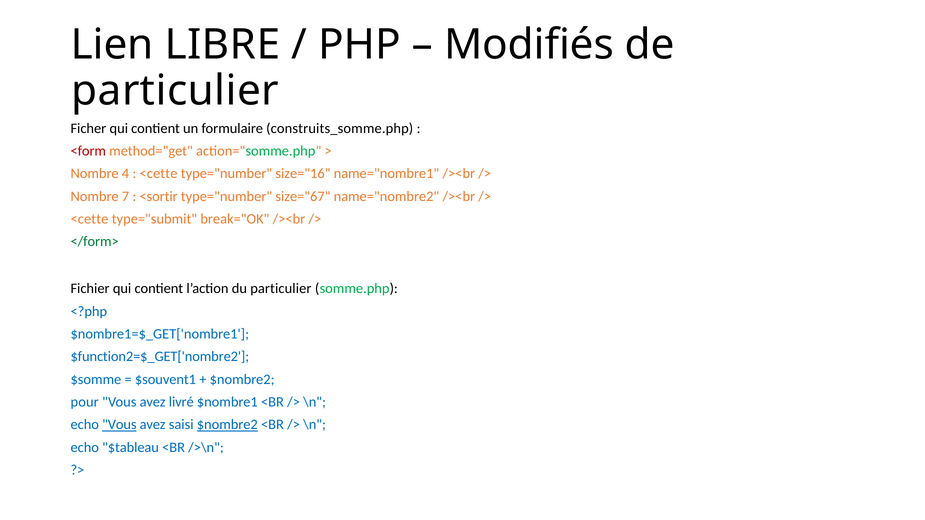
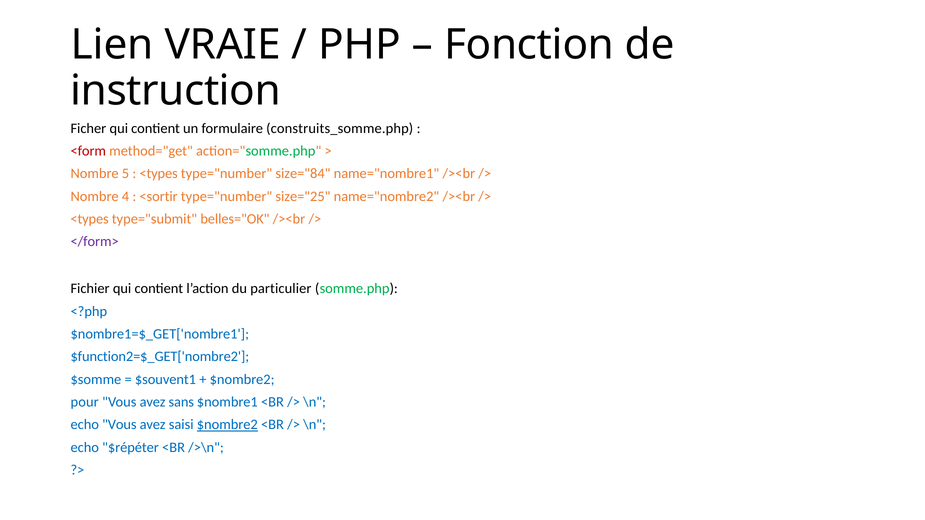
LIBRE: LIBRE -> VRAIE (223, 45)
Modifiés: Modifiés -> Fonction (529, 45)
particulier: particulier -> instruction (176, 91)
4: 4 -> 5 (125, 174)
<cette: <cette -> <types (159, 174)
size="16: size="16 -> size="84 (303, 174)
7: 7 -> 4 (125, 196)
size="67: size="67 -> size="25 (303, 196)
<cette: <cette -> <types (90, 219)
break="OK: break="OK -> belles="OK (235, 219)
</form> colour: green -> purple (95, 242)
livré: livré -> sans (181, 402)
Vous underline: present -> none (119, 425)
$tableau: $tableau -> $répéter (131, 448)
